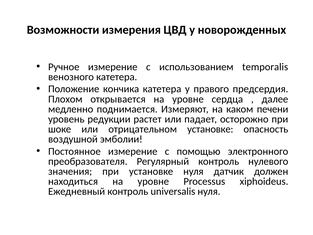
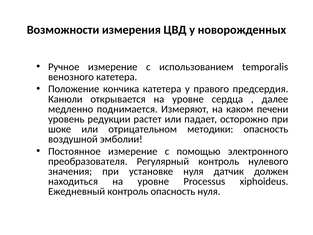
Плохом: Плохом -> Канюли (65, 99)
отрицательном установке: установке -> методики (210, 129)
контроль universalis: universalis -> опасность (173, 191)
